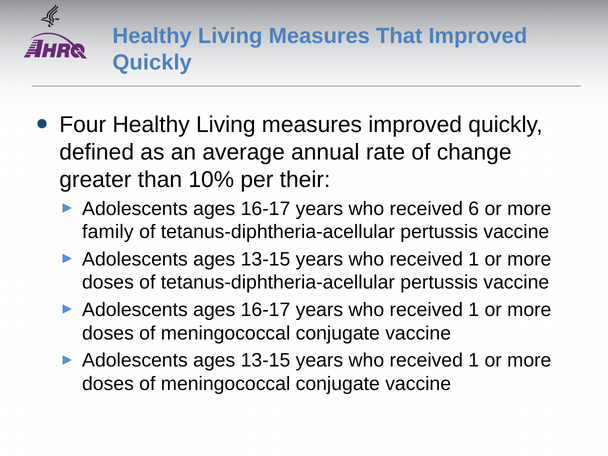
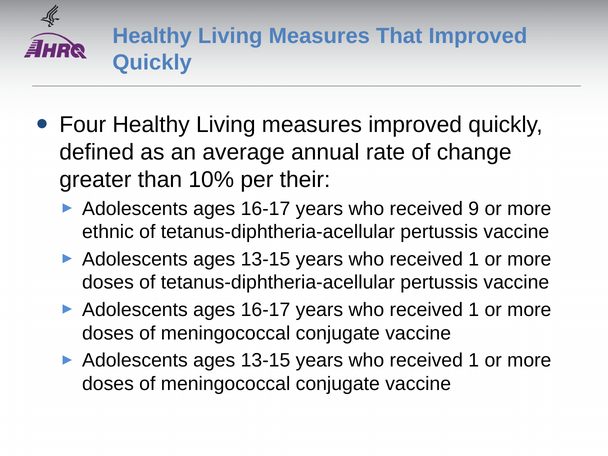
6: 6 -> 9 (474, 209)
family: family -> ethnic (108, 232)
